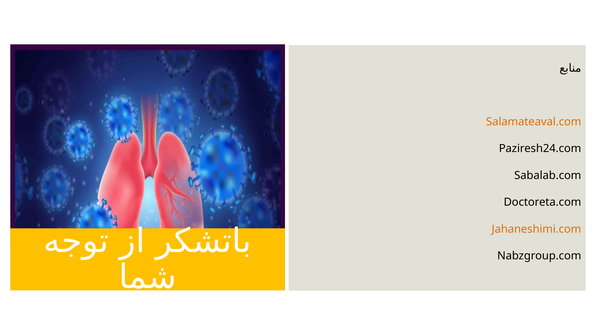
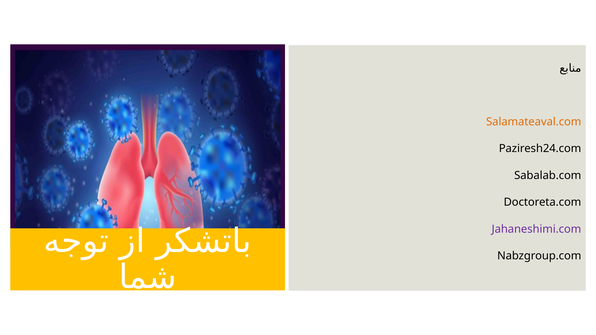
Jahaneshimi.com colour: orange -> purple (536, 229)
